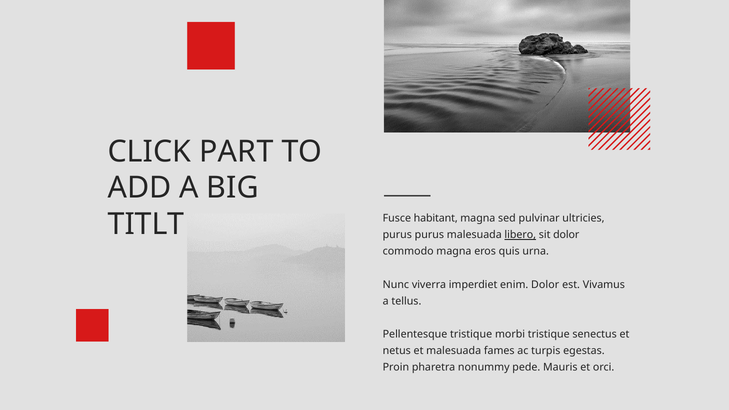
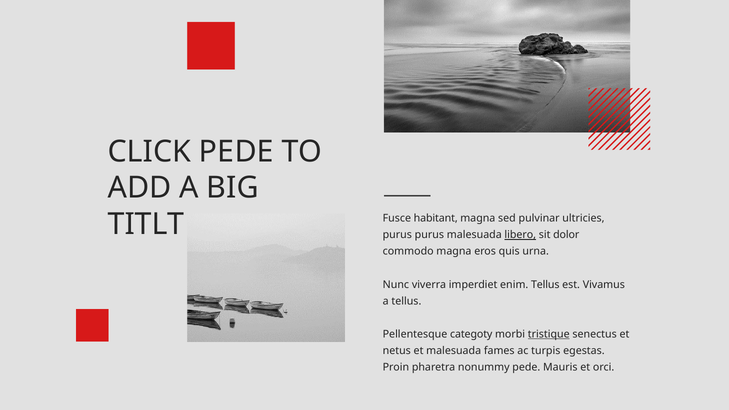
CLICK PART: PART -> PEDE (236, 152)
enim Dolor: Dolor -> Tellus (545, 285)
Pellentesque tristique: tristique -> categoty (471, 334)
tristique underline: none -> present (549, 334)
